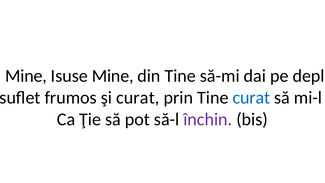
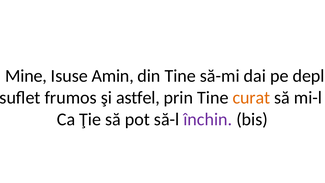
Isuse Mine: Mine -> Amin (113, 76)
şi curat: curat -> astfel (138, 98)
curat colour: blue -> orange (251, 98)
